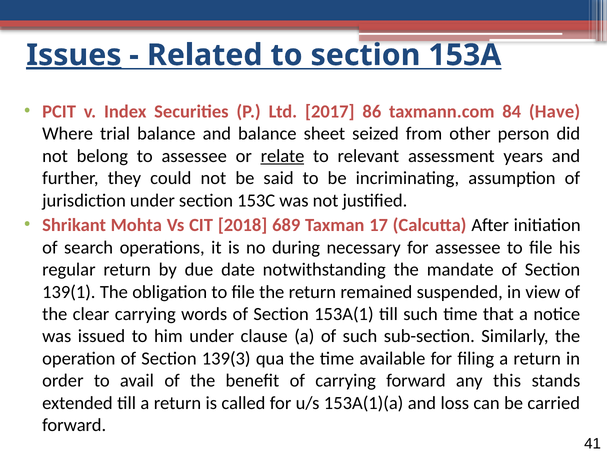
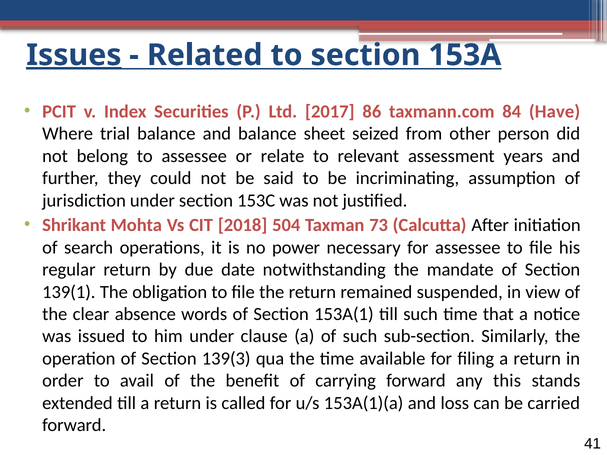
relate underline: present -> none (283, 156)
689: 689 -> 504 (286, 225)
17: 17 -> 73 (379, 225)
during: during -> power (296, 248)
clear carrying: carrying -> absence (145, 314)
